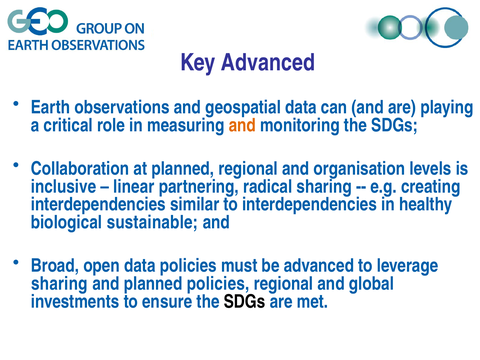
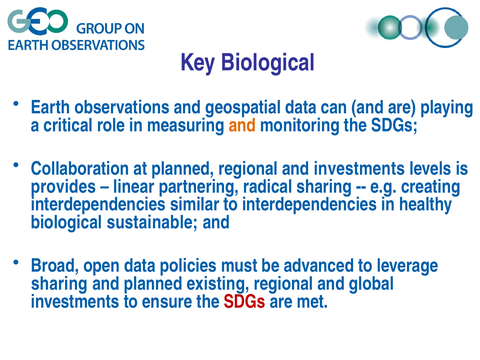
Key Advanced: Advanced -> Biological (268, 63)
and organisation: organisation -> investments (359, 169)
inclusive: inclusive -> provides (63, 187)
planned policies: policies -> existing (218, 284)
SDGs colour: black -> red (245, 302)
